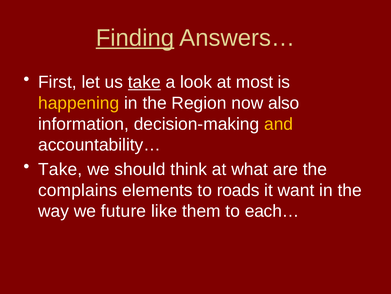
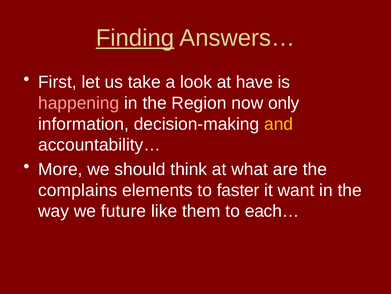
take underline: present -> none (144, 82)
most: most -> have (255, 82)
happening colour: yellow -> pink (79, 103)
also: also -> only (284, 103)
Take: Take -> More (60, 169)
roads: roads -> faster (238, 190)
